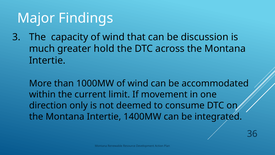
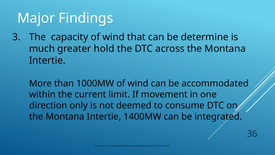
discussion: discussion -> determine (205, 37)
